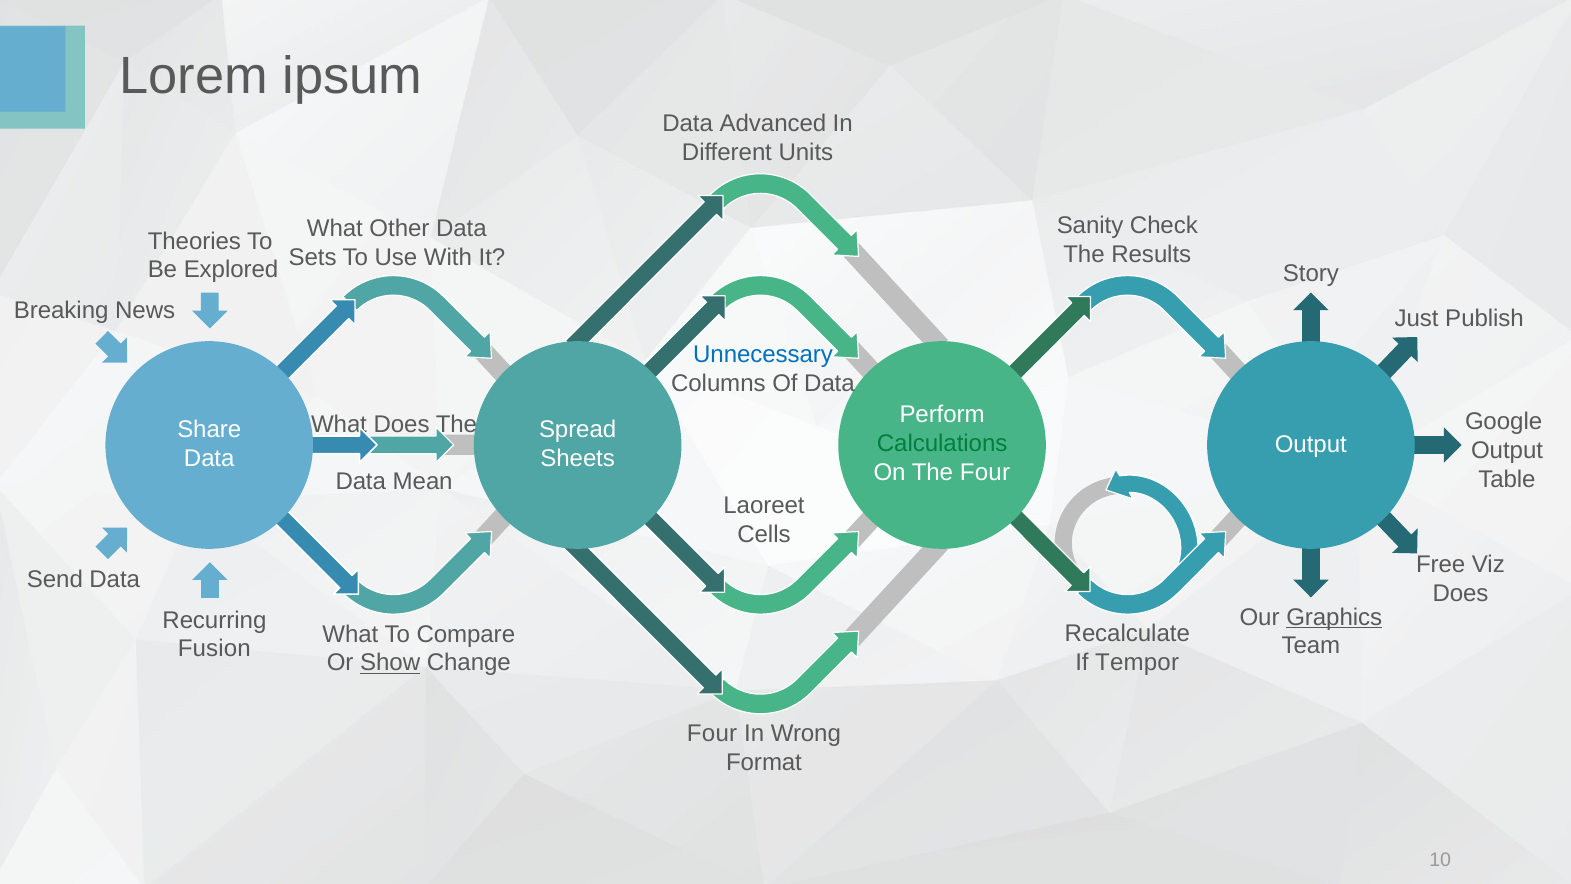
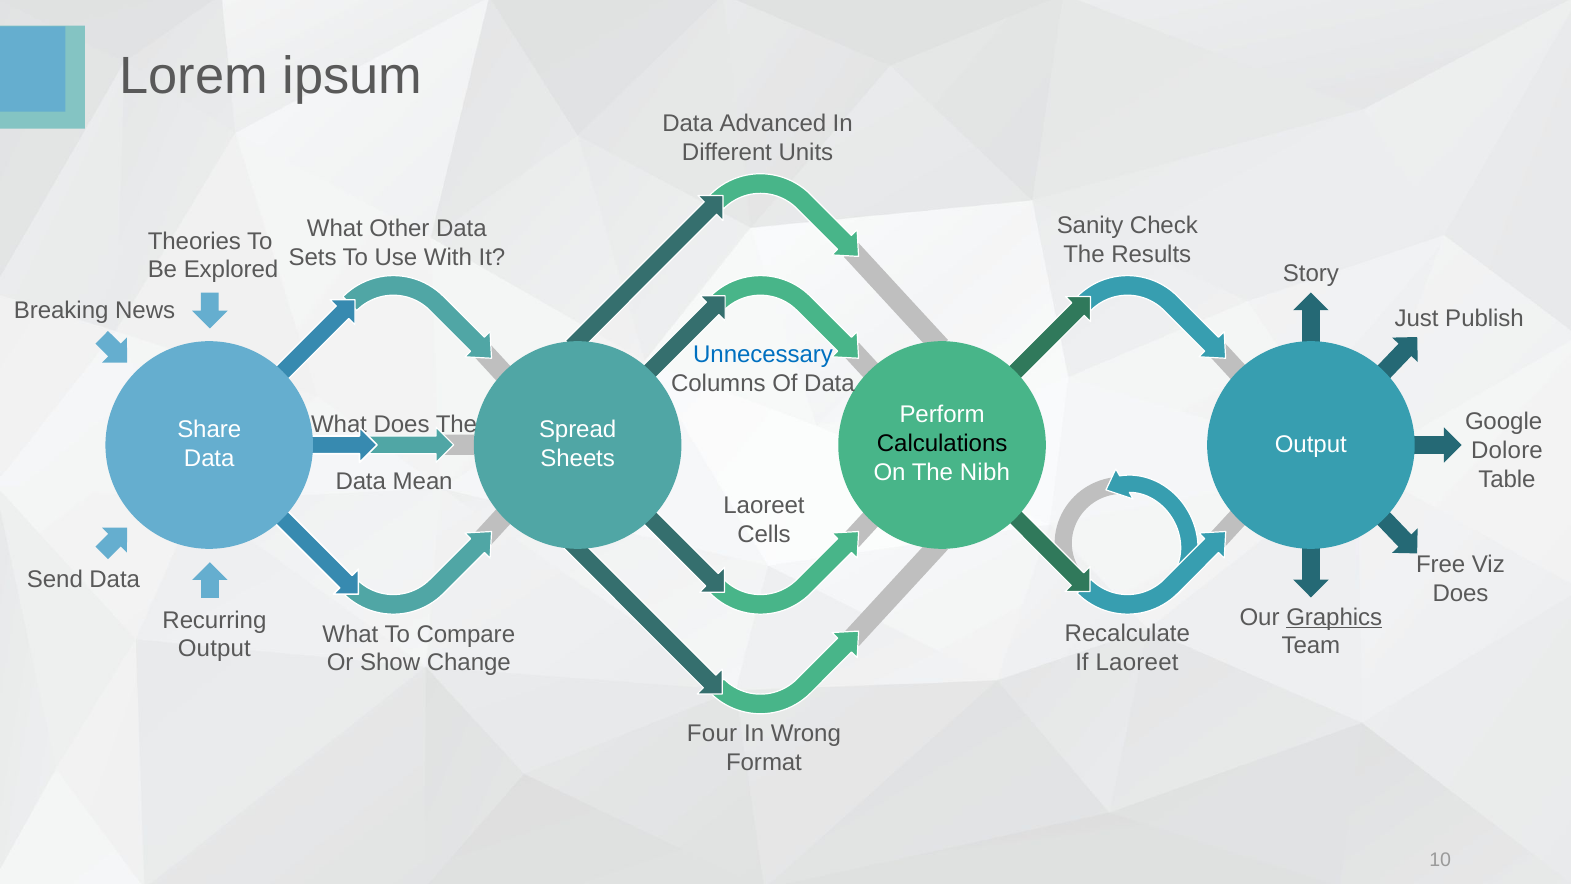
Calculations colour: green -> black (942, 444)
Output: Output -> Dolore (1507, 450)
The Four: Four -> Nibh (985, 472)
Fusion: Fusion -> Output (214, 649)
If Tempor: Tempor -> Laoreet (1137, 662)
Show underline: present -> none (390, 663)
